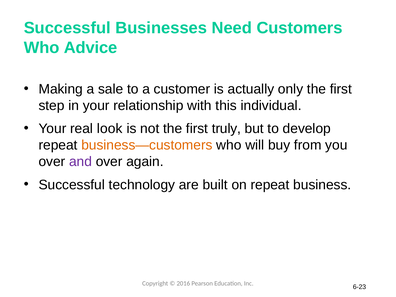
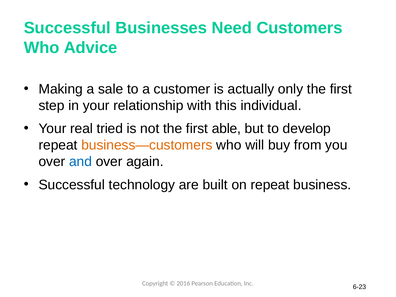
look: look -> tried (110, 129)
truly: truly -> able (226, 129)
and colour: purple -> blue (81, 162)
